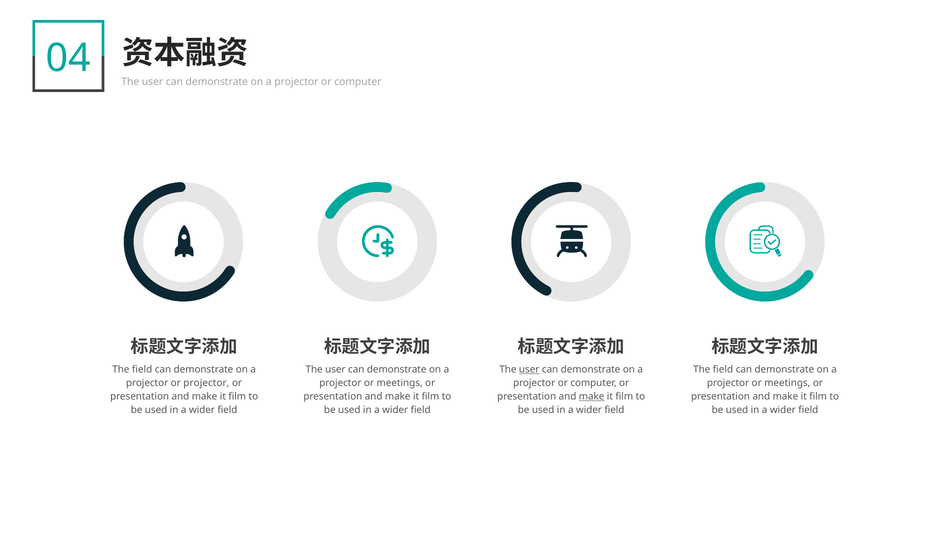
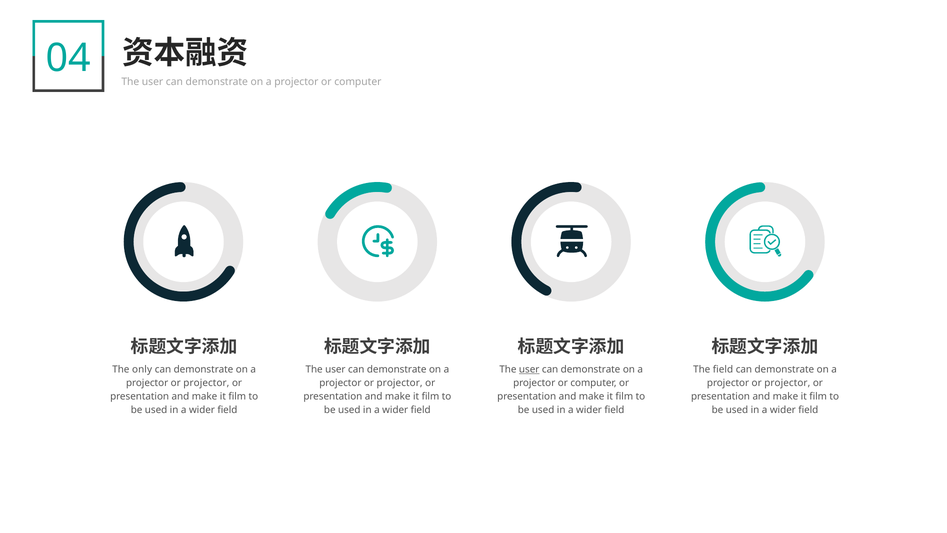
field: field -> only (142, 369)
meetings: meetings -> projector (400, 383)
meetings: meetings -> projector (787, 383)
make underline: present -> none (592, 396)
